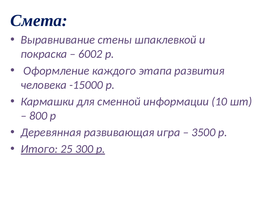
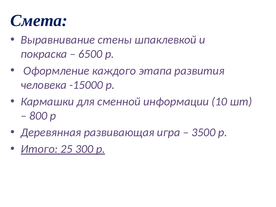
6002: 6002 -> 6500 (90, 54)
